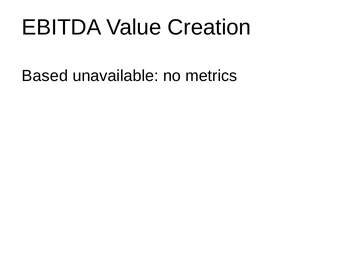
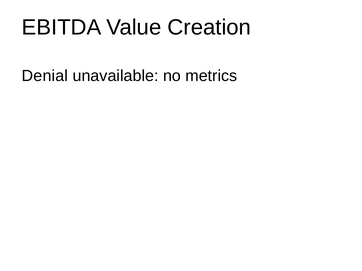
Based: Based -> Denial (45, 76)
